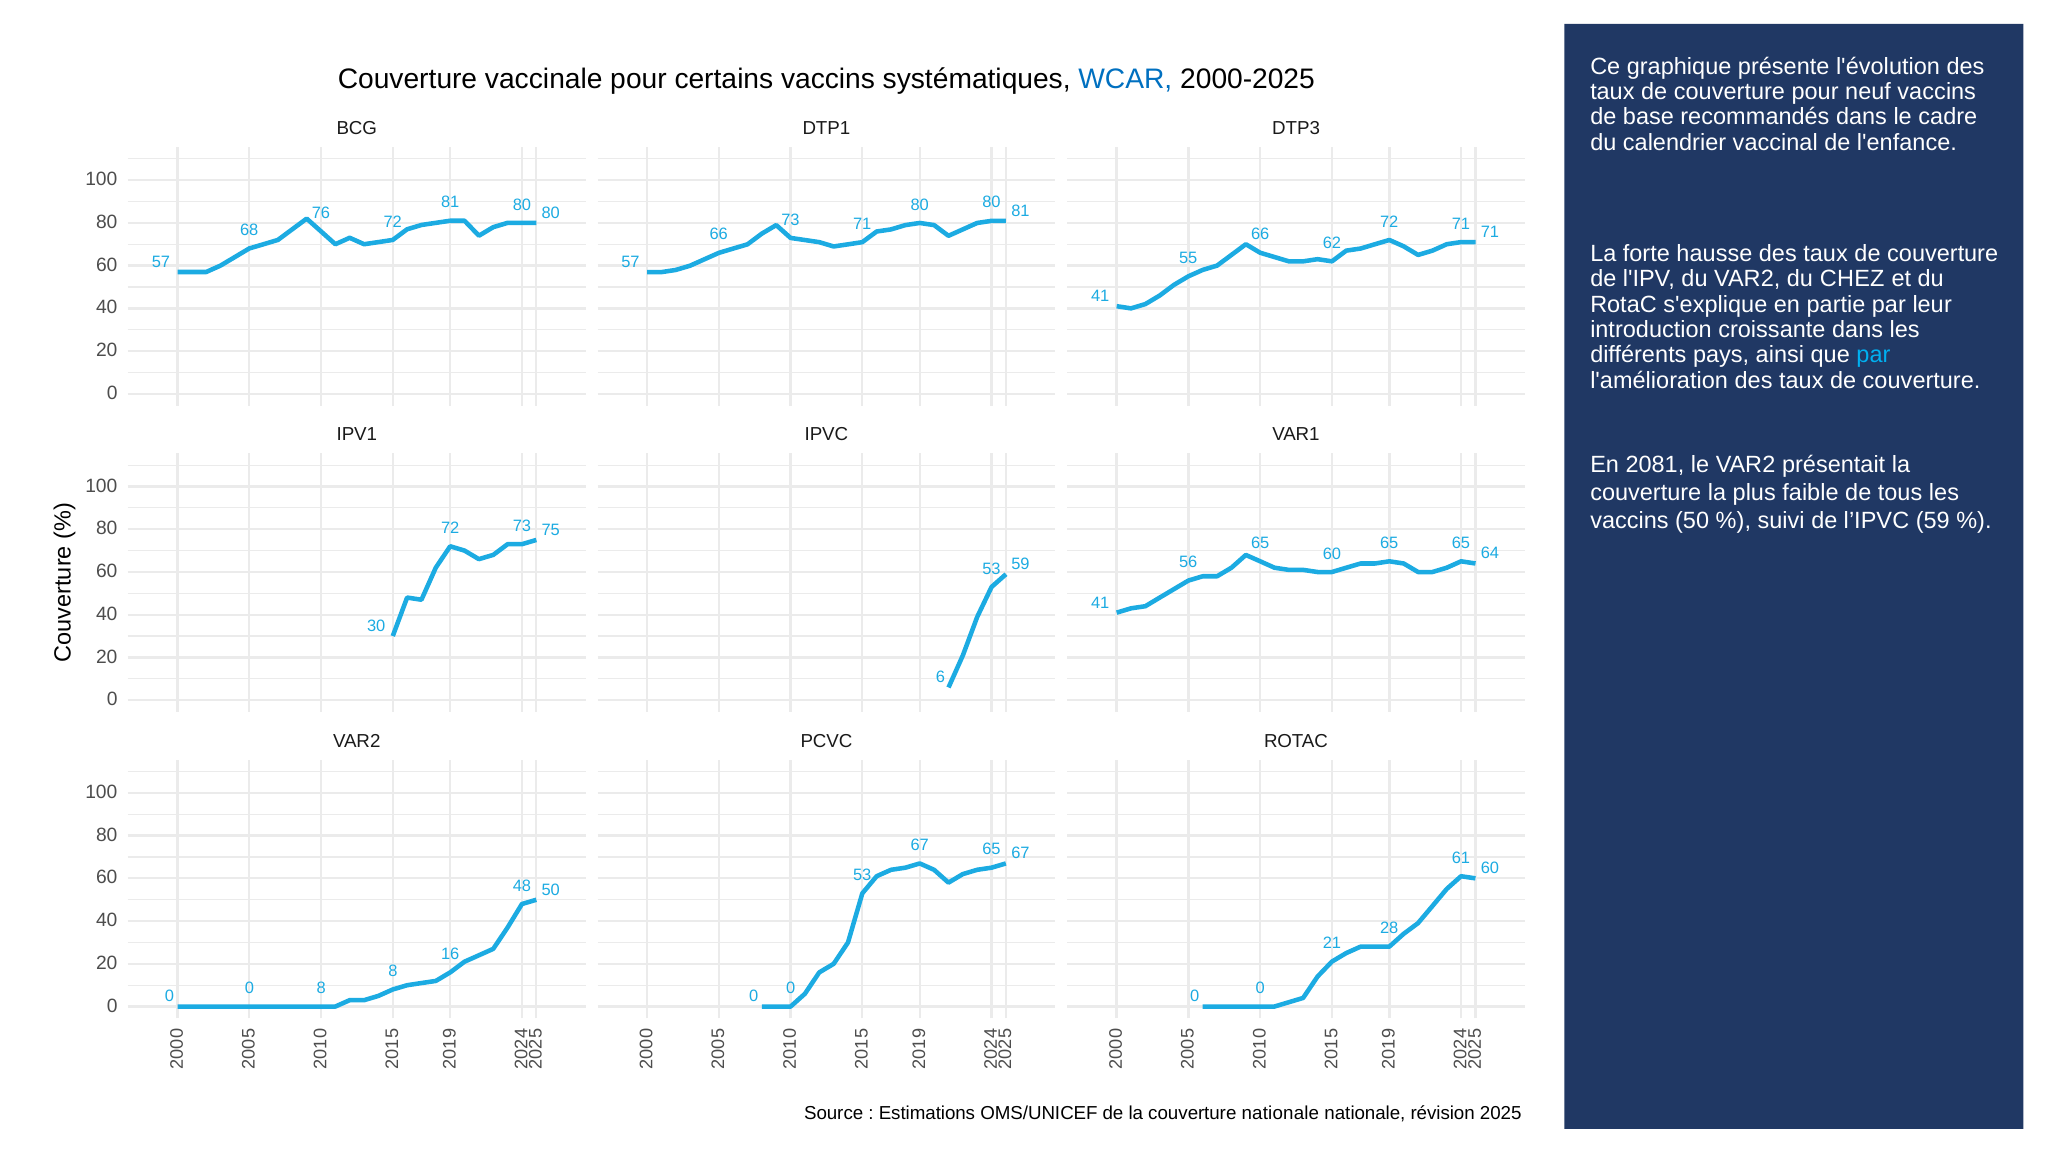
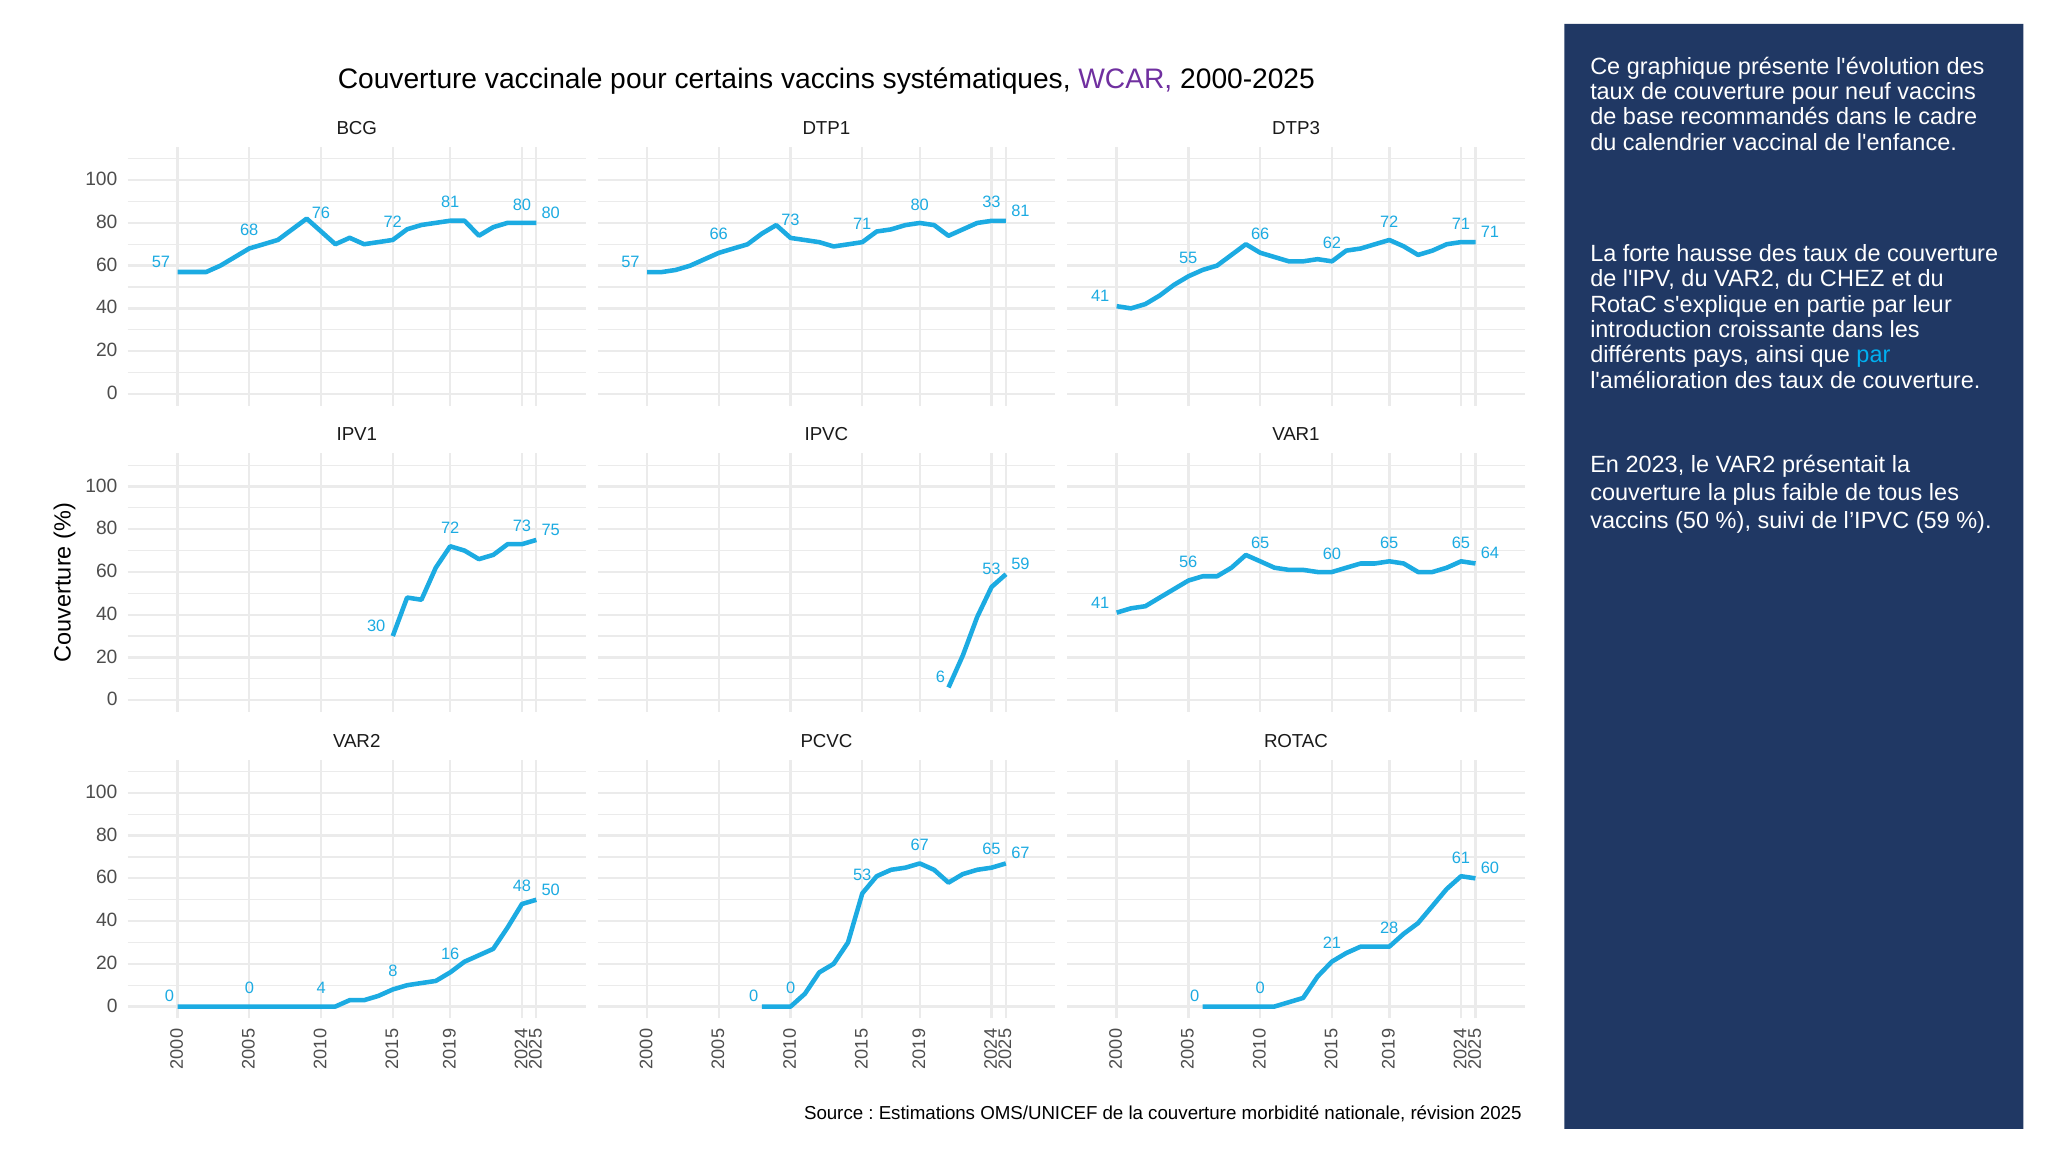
WCAR colour: blue -> purple (1125, 79)
80 80: 80 -> 33 (992, 202)
2081: 2081 -> 2023 (1655, 464)
0 8: 8 -> 4 (321, 988)
couverture nationale: nationale -> morbidité (1280, 1113)
